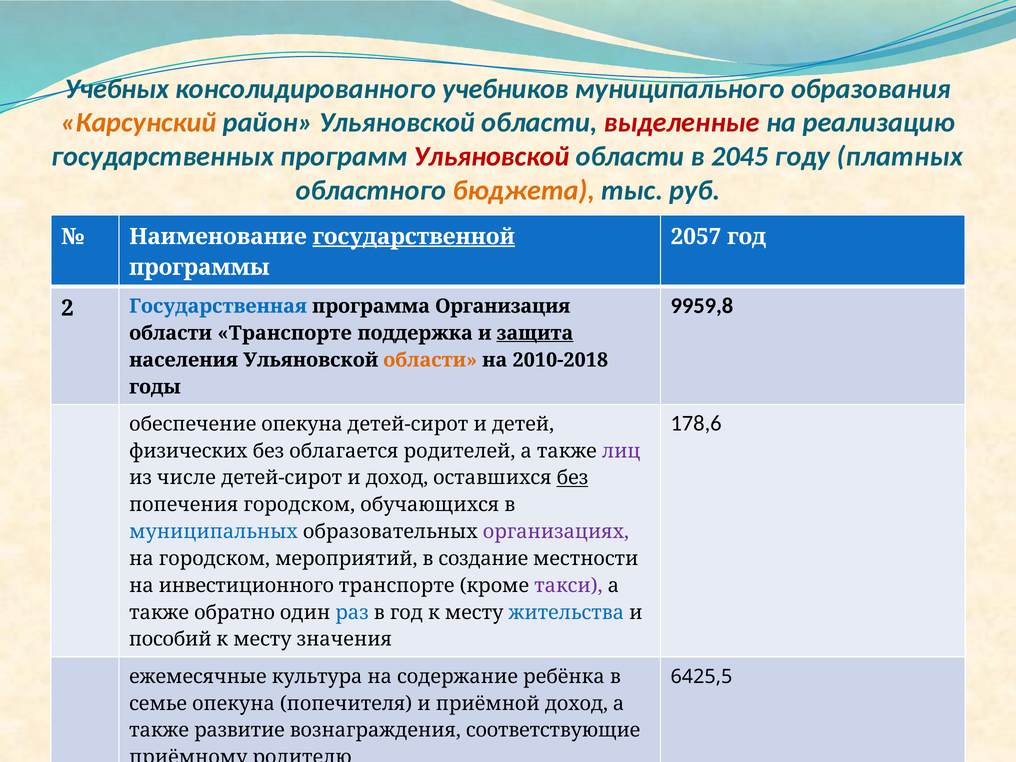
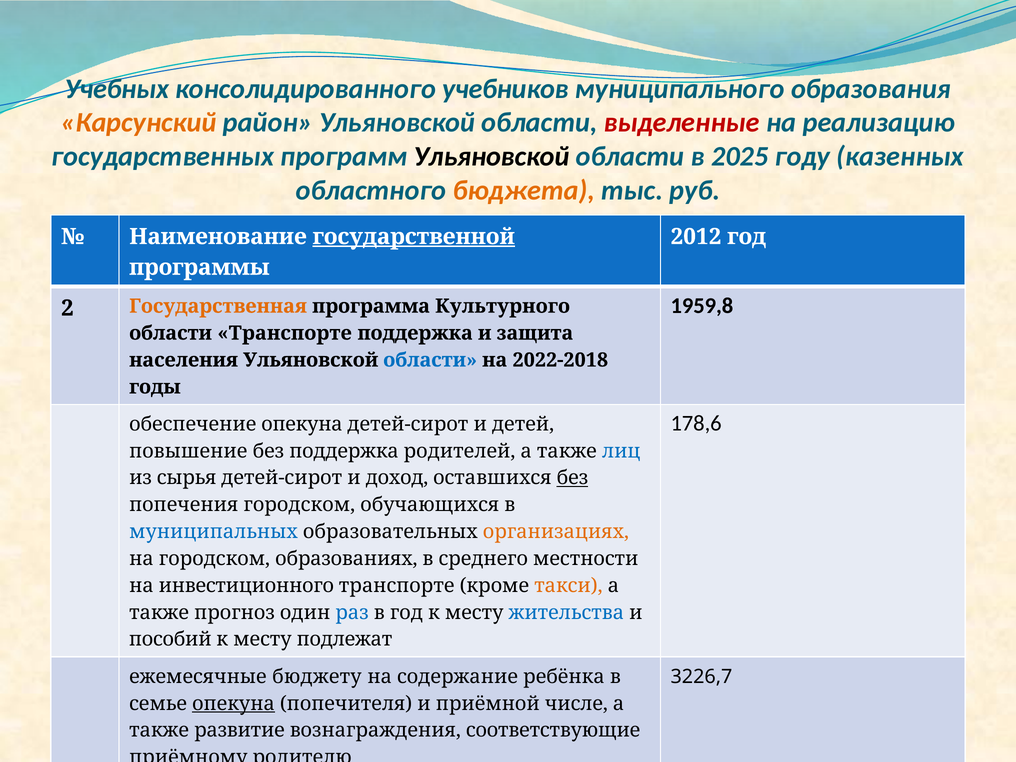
Ульяновской colour: red -> black (492, 156)
2045: 2045 -> 2025 (740, 156)
платных: платных -> казенных (900, 156)
2057: 2057 -> 2012 (696, 237)
9959,8: 9959,8 -> 1959,8 (702, 306)
Государственная colour: blue -> orange (218, 306)
Организация: Организация -> Культурного (503, 306)
защита underline: present -> none (535, 333)
области colour: orange -> blue (430, 360)
2010-2018: 2010-2018 -> 2022-2018 (560, 360)
физических: физических -> повышение (188, 451)
без облагается: облагается -> поддержка (344, 451)
лиц colour: purple -> blue (621, 451)
числе: числе -> сырья (187, 478)
организациях colour: purple -> orange (556, 532)
мероприятий: мероприятий -> образованиях (346, 559)
создание: создание -> среднего (483, 559)
такси colour: purple -> orange (568, 586)
обратно: обратно -> прогноз (235, 613)
значения: значения -> подлежат (344, 639)
культура: культура -> бюджету (317, 677)
6425,5: 6425,5 -> 3226,7 (701, 677)
опекуна underline: none -> present (233, 703)
приёмной доход: доход -> числе (576, 703)
